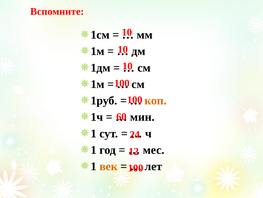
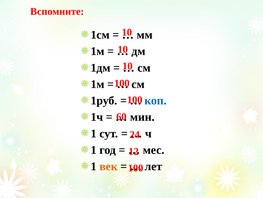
коп colour: orange -> blue (156, 100)
